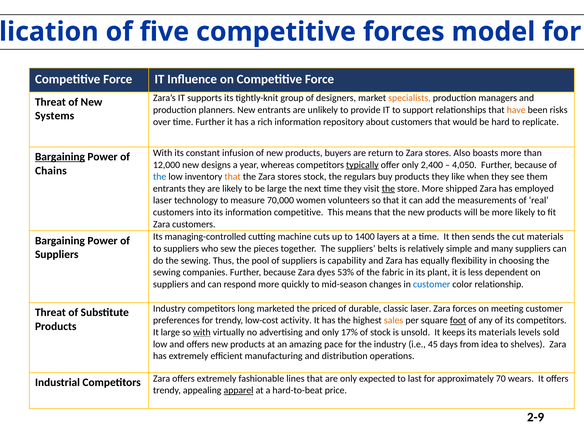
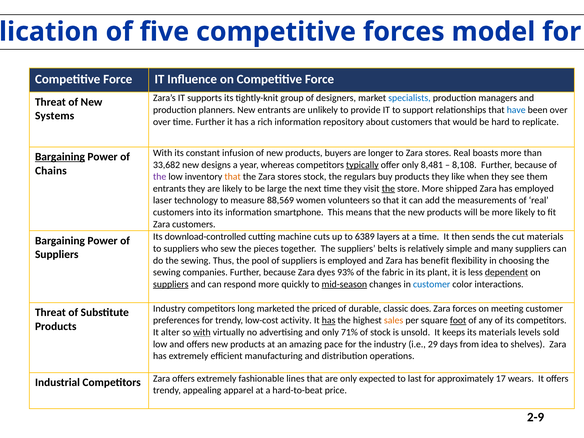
specialists colour: orange -> blue (409, 98)
have colour: orange -> blue (516, 110)
been risks: risks -> over (559, 110)
return: return -> longer (381, 153)
stores Also: Also -> Real (462, 153)
12,000: 12,000 -> 33,682 (167, 165)
2,400: 2,400 -> 8,481 (432, 165)
4,050: 4,050 -> 8,108 (464, 165)
the colour: blue -> purple (160, 177)
70,000: 70,000 -> 88,569 (280, 200)
information competitive: competitive -> smartphone (299, 212)
managing-controlled: managing-controlled -> download-controlled (205, 237)
1400: 1400 -> 6389 (365, 237)
is capability: capability -> employed (347, 260)
equally: equally -> benefit (435, 260)
53%: 53% -> 93% (346, 272)
dependent underline: none -> present (507, 272)
suppliers underline: none -> present (171, 284)
mid-season underline: none -> present (344, 284)
relationship: relationship -> interactions (499, 284)
classic laser: laser -> does (421, 309)
has underline: none -> present (329, 320)
It large: large -> alter (170, 332)
17%: 17% -> 71% (349, 332)
45: 45 -> 29 (433, 344)
70: 70 -> 17 (501, 379)
apparel underline: present -> none (239, 390)
